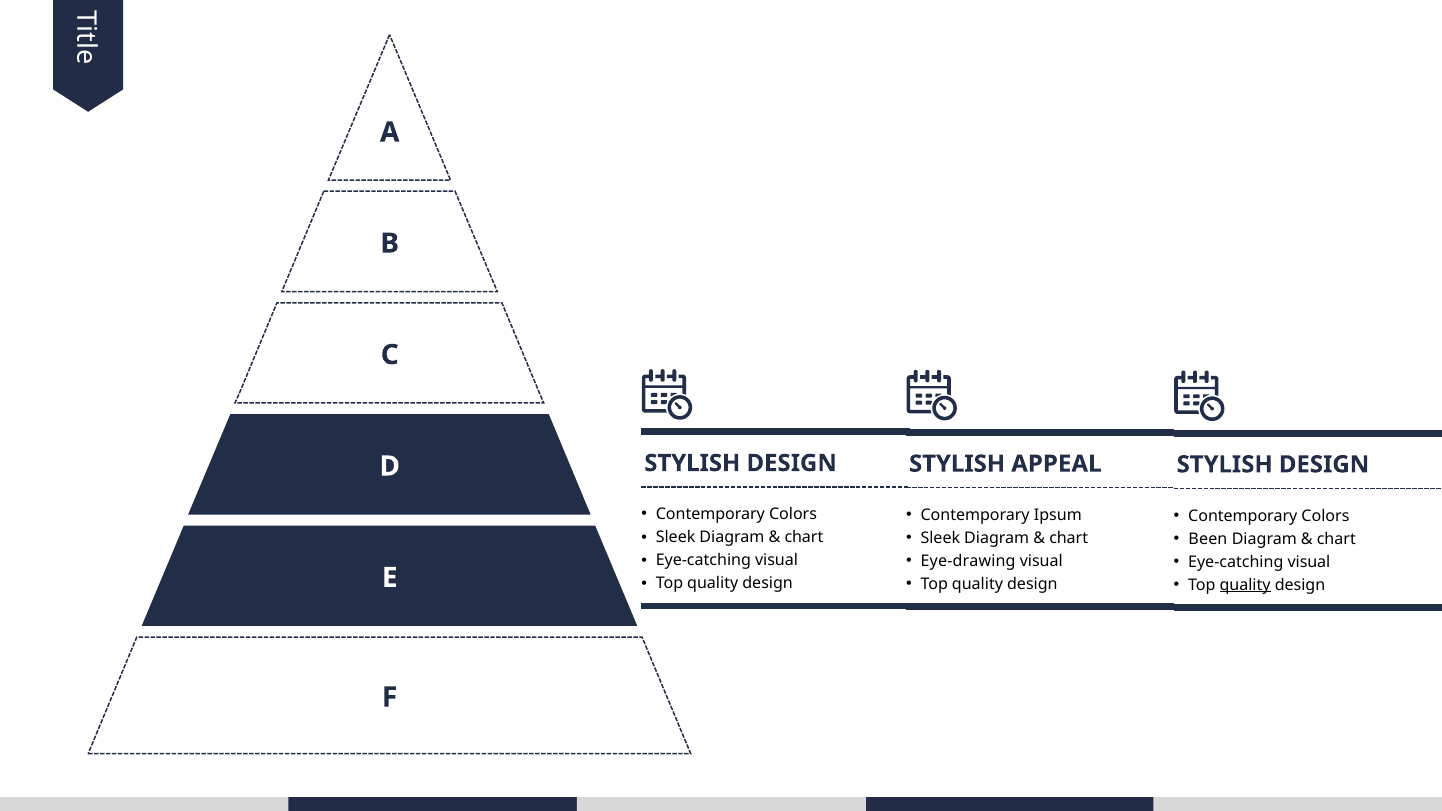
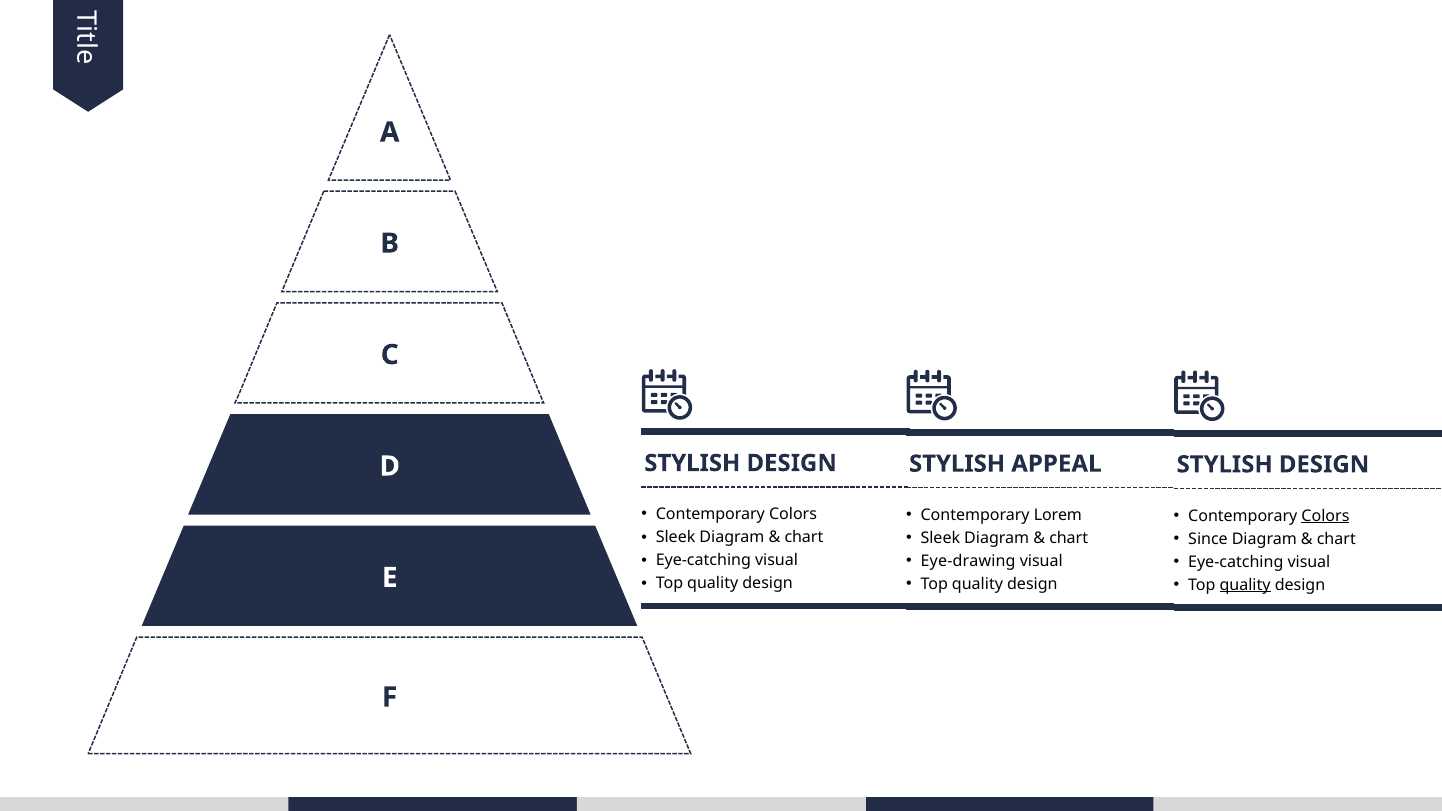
Ipsum: Ipsum -> Lorem (1058, 515)
Colors underline: none -> present (1325, 516)
Been: Been -> Since (1208, 539)
